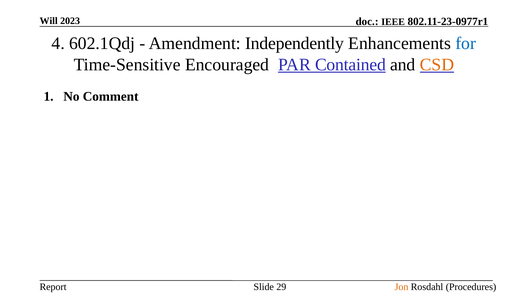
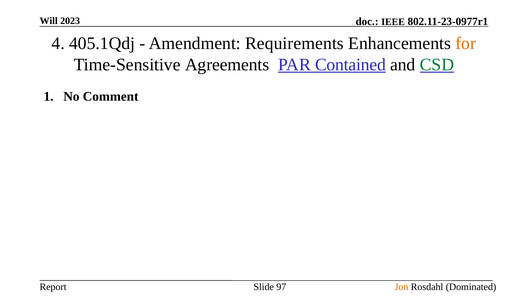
602.1Qdj: 602.1Qdj -> 405.1Qdj (102, 43)
Independently: Independently -> Requirements (295, 43)
for colour: blue -> orange (466, 43)
Encouraged: Encouraged -> Agreements (227, 65)
CSD colour: orange -> green (437, 65)
29: 29 -> 97 (281, 287)
Procedures: Procedures -> Dominated (471, 287)
